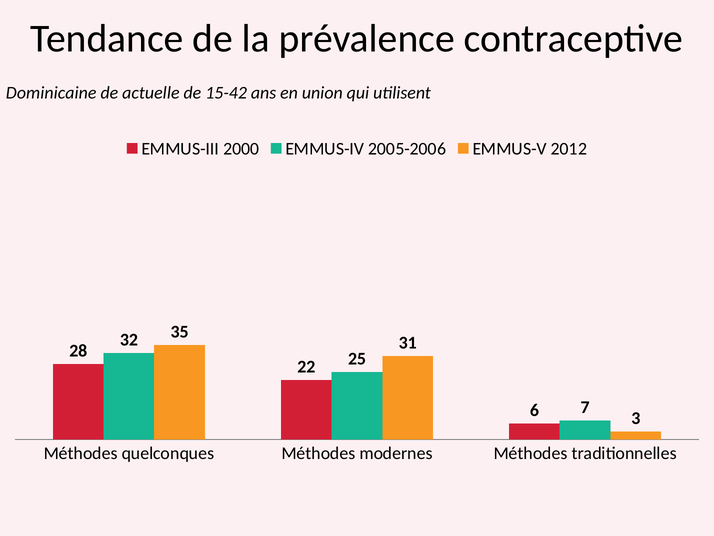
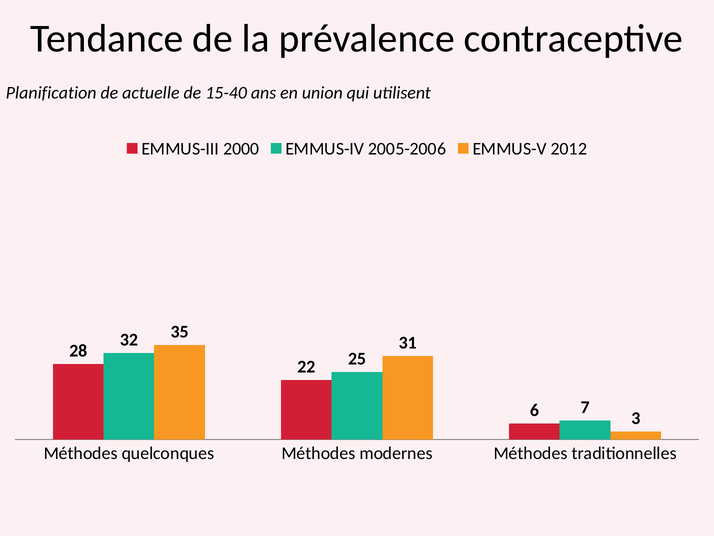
Dominicaine: Dominicaine -> Planification (51, 93)
15-42: 15-42 -> 15-40 (226, 93)
